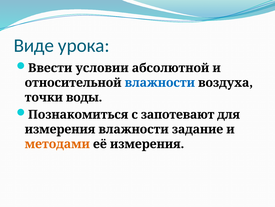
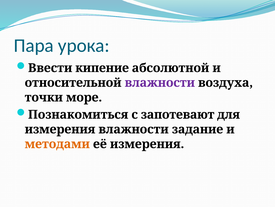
Виде: Виде -> Пара (34, 45)
условии: условии -> кипение (102, 68)
влажности colour: blue -> purple (160, 82)
воды: воды -> море (84, 97)
